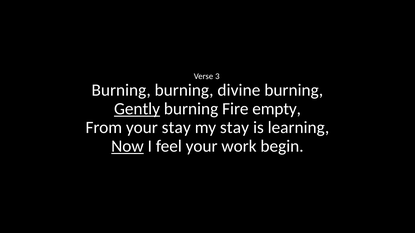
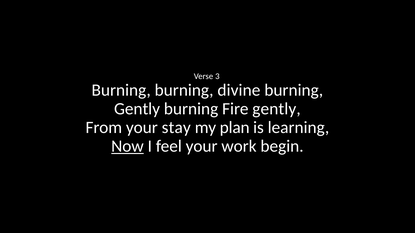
Gently underline: present -> none (137, 109)
Fire empty: empty -> gently (276, 109)
my stay: stay -> plan (235, 128)
